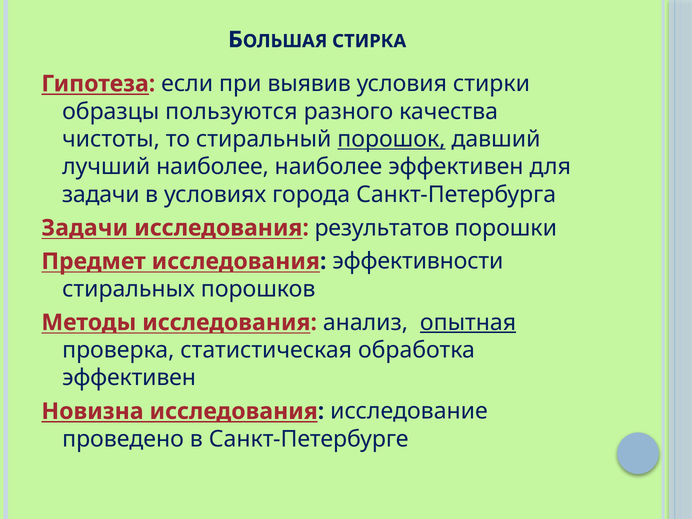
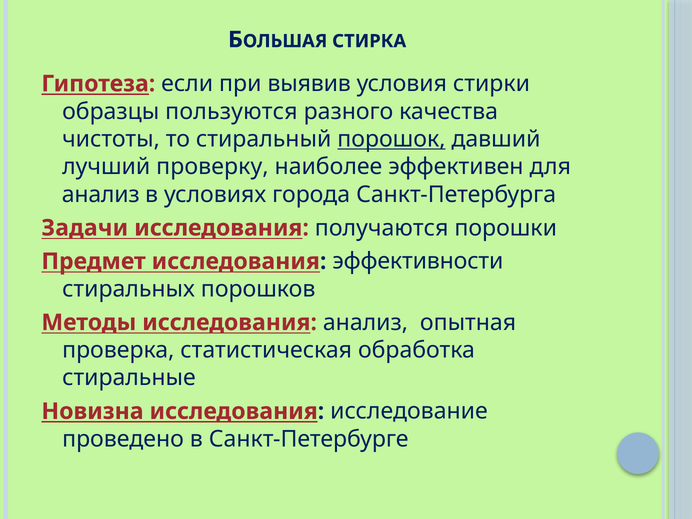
лучший наиболее: наиболее -> проверку (212, 167)
задачи: задачи -> анализ (101, 194)
результатов: результатов -> получаются (382, 228)
опытная underline: present -> none (468, 323)
эффективен: эффективен -> стиральные (129, 378)
